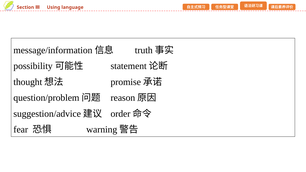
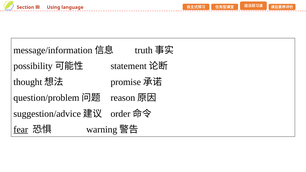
fear underline: none -> present (21, 130)
